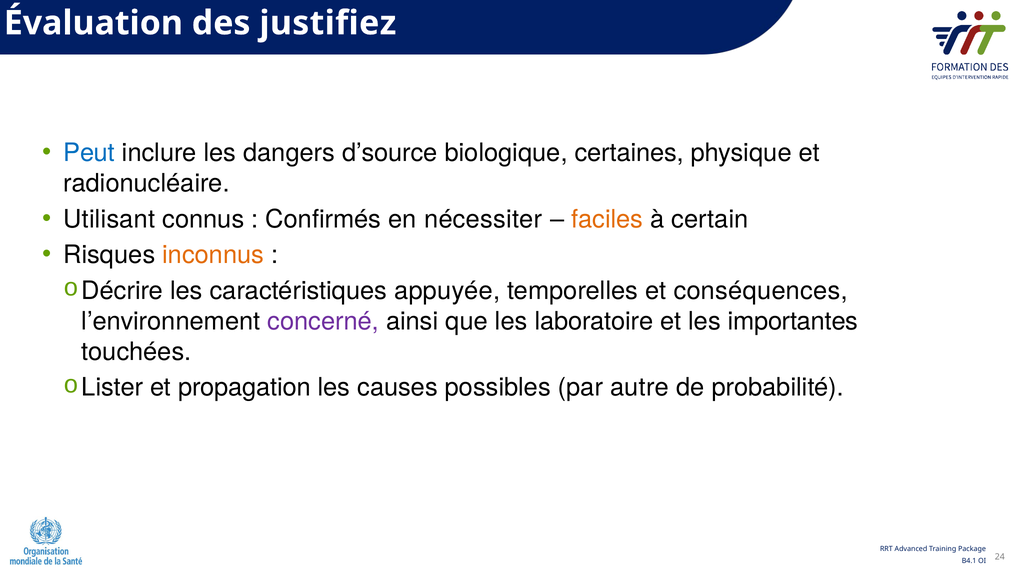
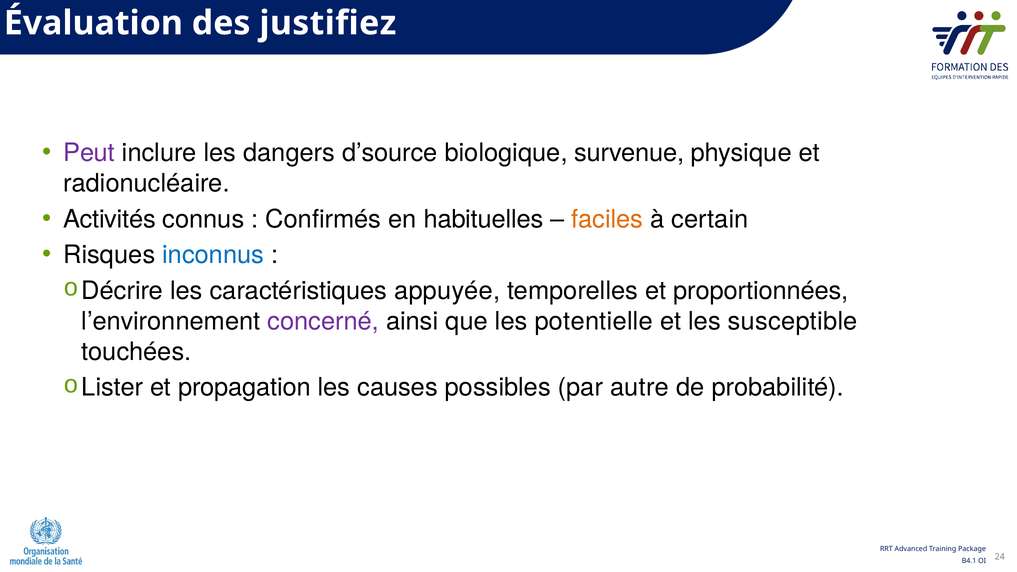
Peut colour: blue -> purple (89, 153)
certaines: certaines -> survenue (629, 153)
Utilisant: Utilisant -> Activités (109, 219)
nécessiter: nécessiter -> habituelles (483, 219)
inconnus colour: orange -> blue (213, 255)
conséquences: conséquences -> proportionnées (761, 291)
laboratoire: laboratoire -> potentielle (594, 321)
importantes: importantes -> susceptible (793, 321)
